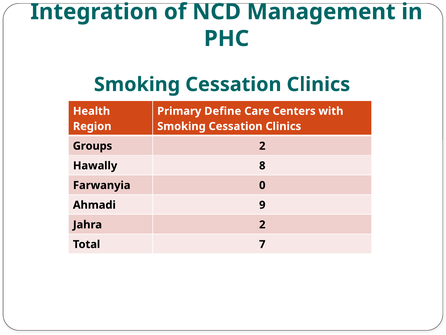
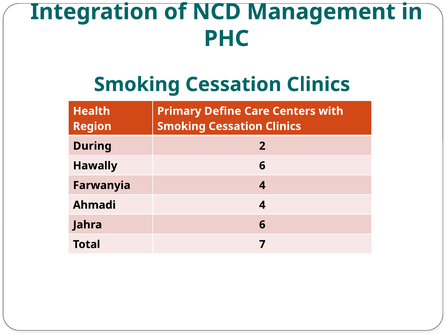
Groups: Groups -> During (92, 146)
Hawally 8: 8 -> 6 (262, 165)
Farwanyia 0: 0 -> 4 (262, 185)
Ahmadi 9: 9 -> 4 (262, 205)
Jahra 2: 2 -> 6 (262, 224)
